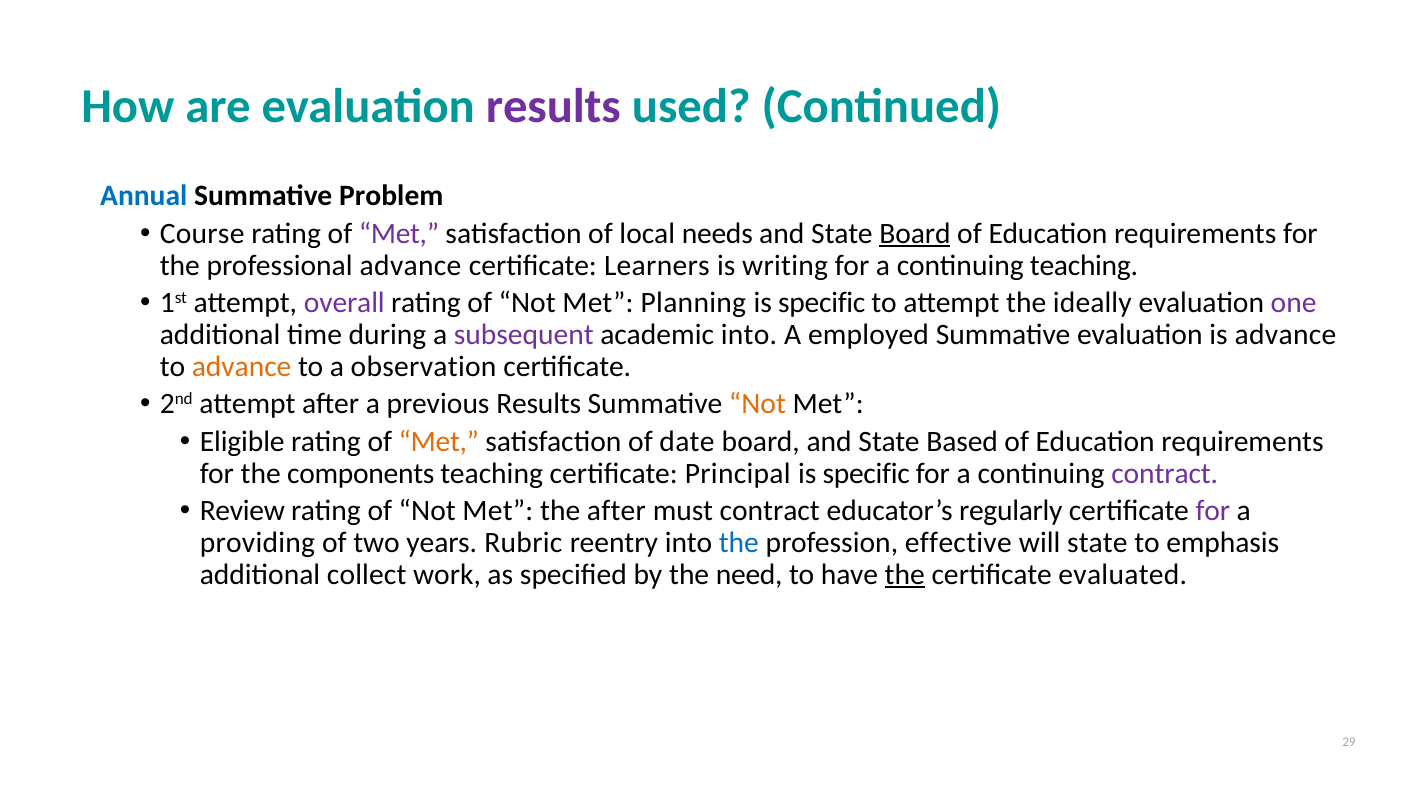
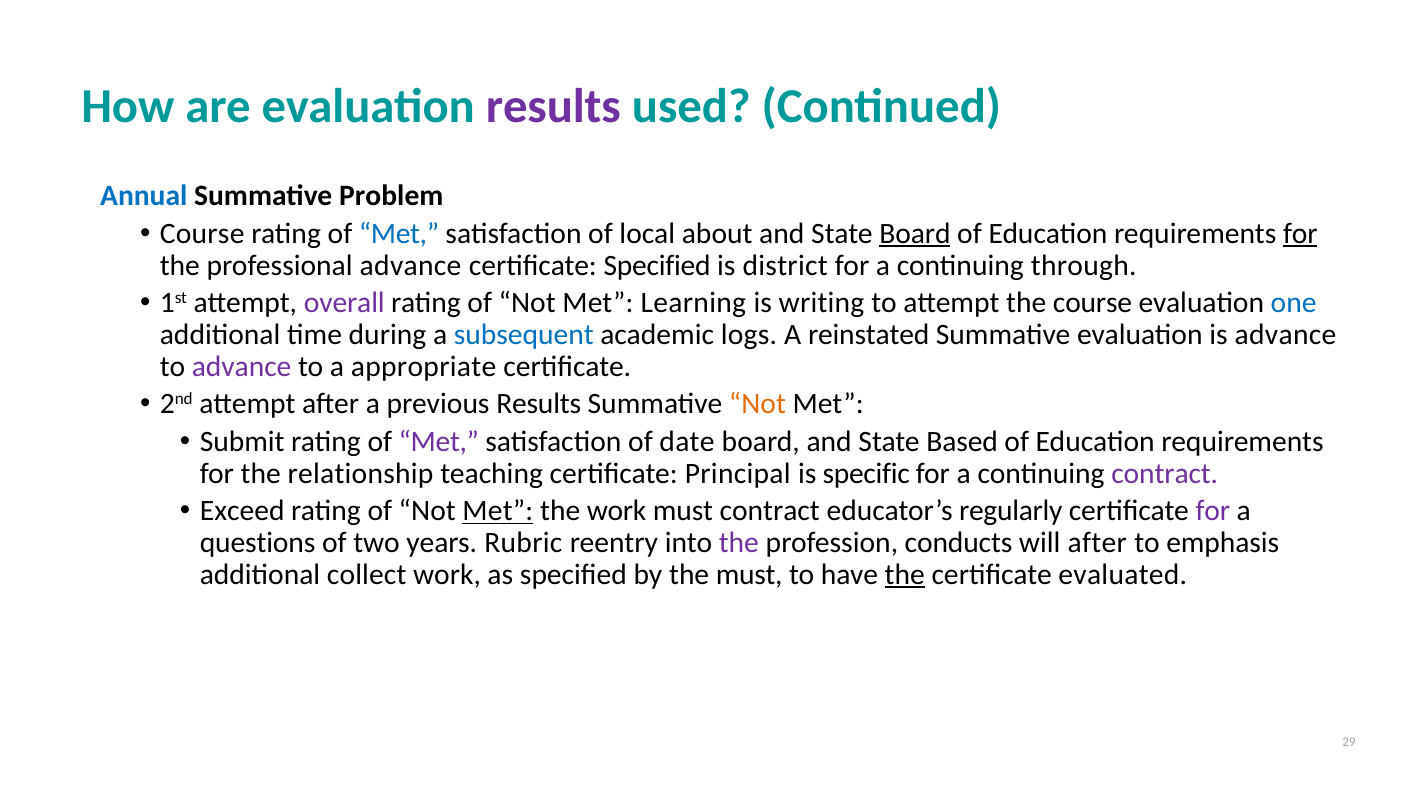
Met colour: purple -> blue (399, 234)
needs: needs -> about (717, 234)
for underline: none -> present (1300, 234)
certificate Learners: Learners -> Specified (657, 266)
writing: writing -> district (785, 266)
continuing teaching: teaching -> through (1084, 266)
Planning: Planning -> Learning (693, 303)
specific: specific -> writing (822, 303)
the ideally: ideally -> course (1093, 303)
one colour: purple -> blue (1294, 303)
subsequent colour: purple -> blue (524, 335)
academic into: into -> logs (749, 335)
employed: employed -> reinstated (869, 335)
advance colour: orange -> purple (242, 367)
observation: observation -> appropriate (424, 367)
Eligible: Eligible -> Submit (242, 442)
Met colour: orange -> purple (439, 442)
components: components -> relationship (361, 474)
Review: Review -> Exceed (242, 511)
Met underline: none -> present (498, 511)
the after: after -> work (617, 511)
providing: providing -> questions (258, 543)
the colour: blue -> purple (739, 543)
effective: effective -> conducts (959, 543)
will state: state -> after (1097, 543)
the need: need -> must (749, 575)
